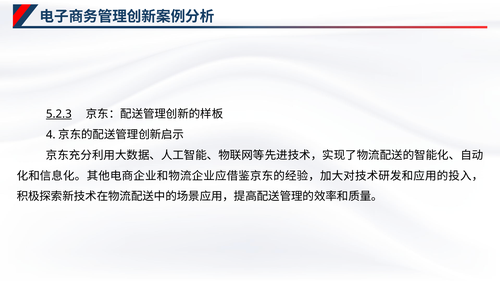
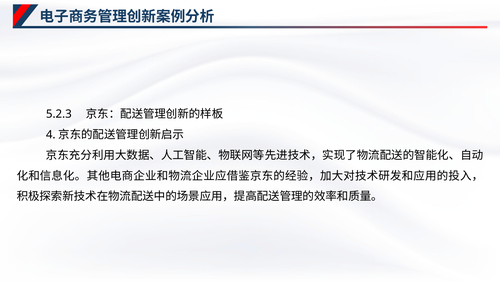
5.2.3 underline: present -> none (59, 114)
